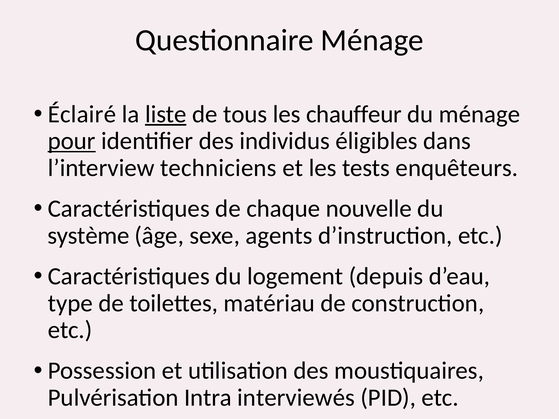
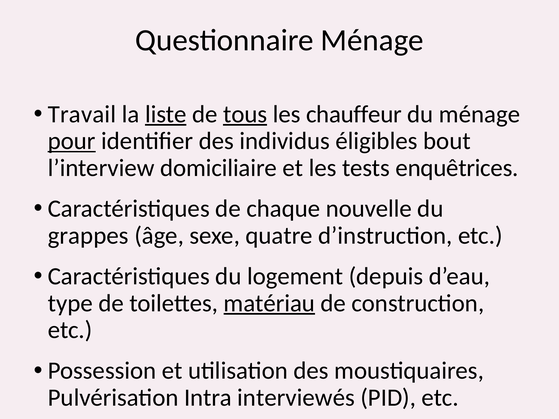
Éclairé: Éclairé -> Travail (82, 114)
tous underline: none -> present (245, 114)
dans: dans -> bout (447, 141)
techniciens: techniciens -> domiciliaire (219, 168)
enquêteurs: enquêteurs -> enquêtrices (457, 168)
système: système -> grappes (88, 236)
agents: agents -> quatre (279, 236)
matériau underline: none -> present (269, 303)
